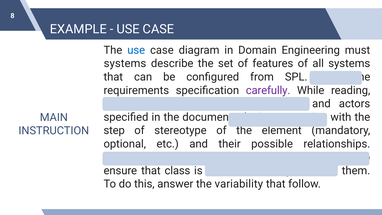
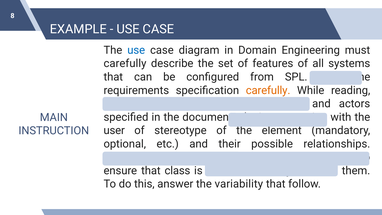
systems: systems -> carefully (125, 64)
carefully colour: purple -> orange (268, 90)
step: step -> user (114, 130)
